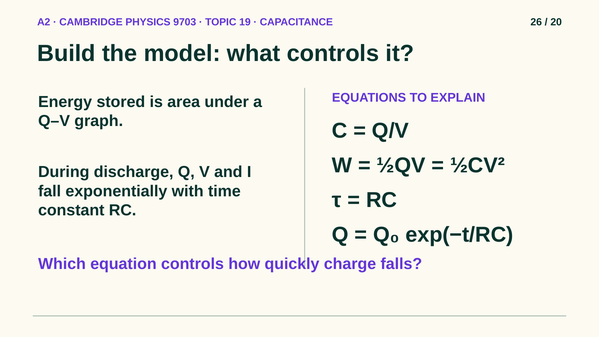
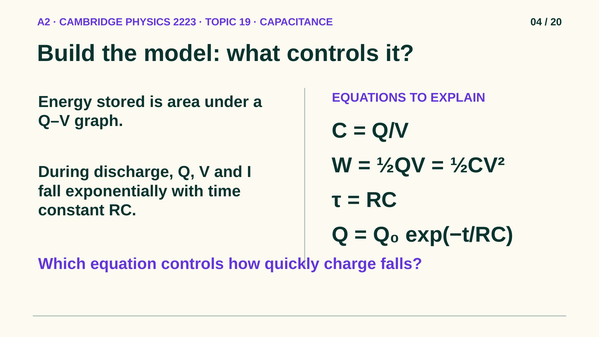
9703: 9703 -> 2223 (185, 22)
26: 26 -> 04 (536, 22)
